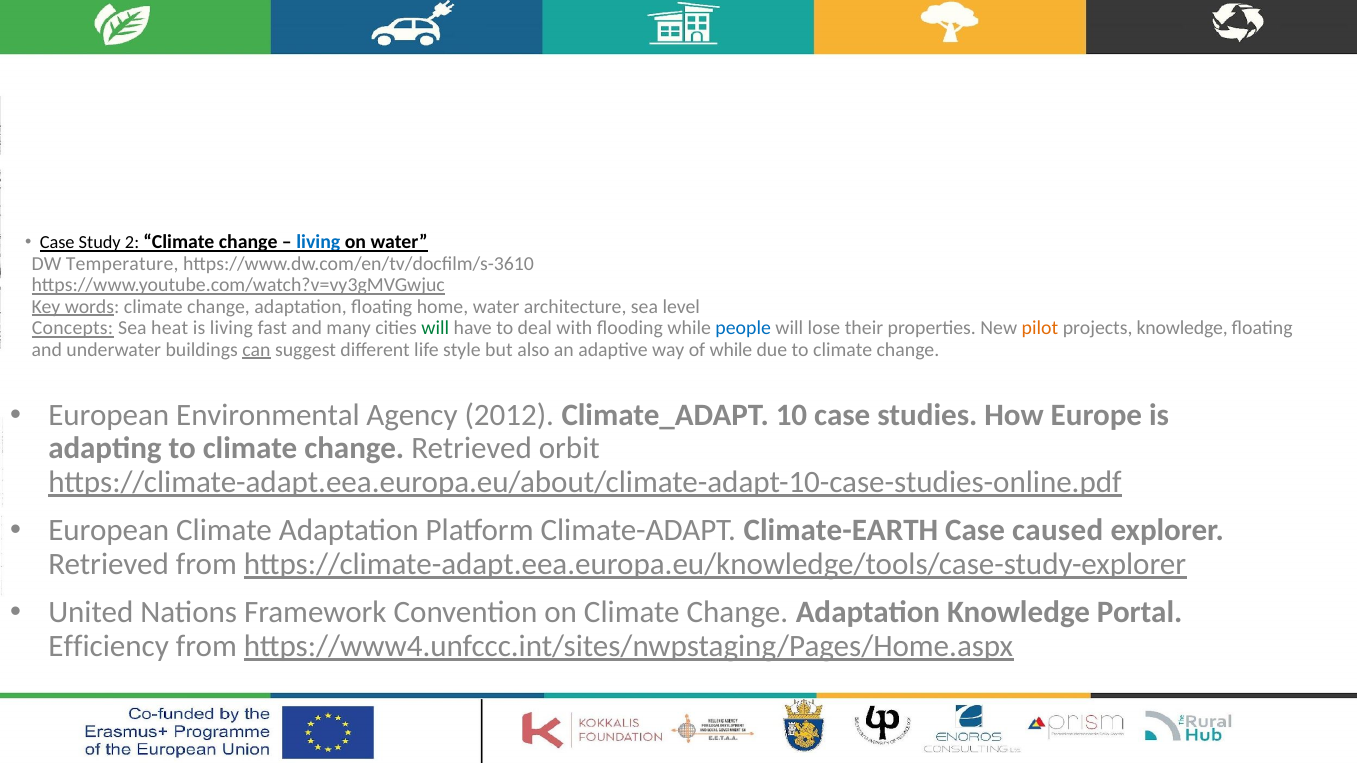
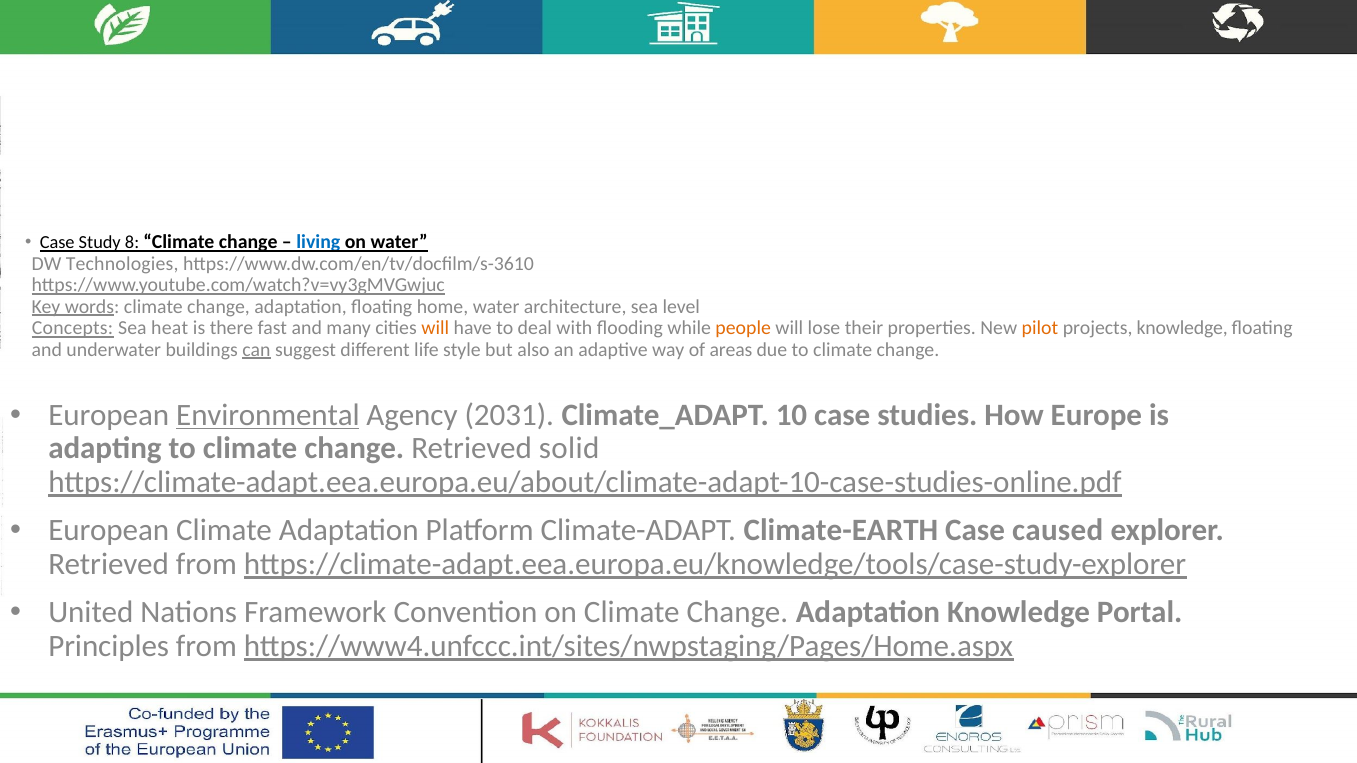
2: 2 -> 8 (132, 243)
Temperature: Temperature -> Technologies (122, 264)
is living: living -> there (232, 328)
will colour: green -> orange (435, 328)
people colour: blue -> orange (743, 328)
of while: while -> areas (731, 350)
Environmental underline: none -> present (268, 415)
2012: 2012 -> 2031 (509, 415)
orbit: orbit -> solid (569, 449)
Efficiency: Efficiency -> Principles (109, 646)
